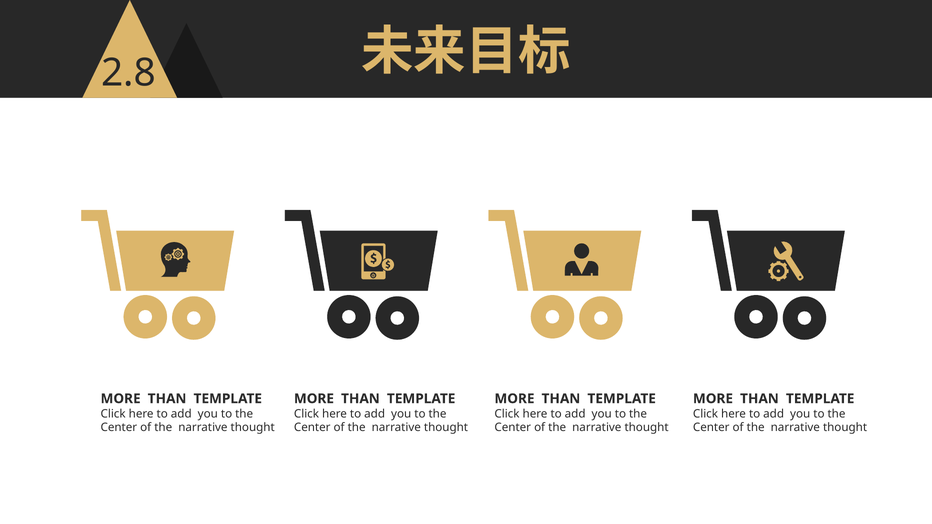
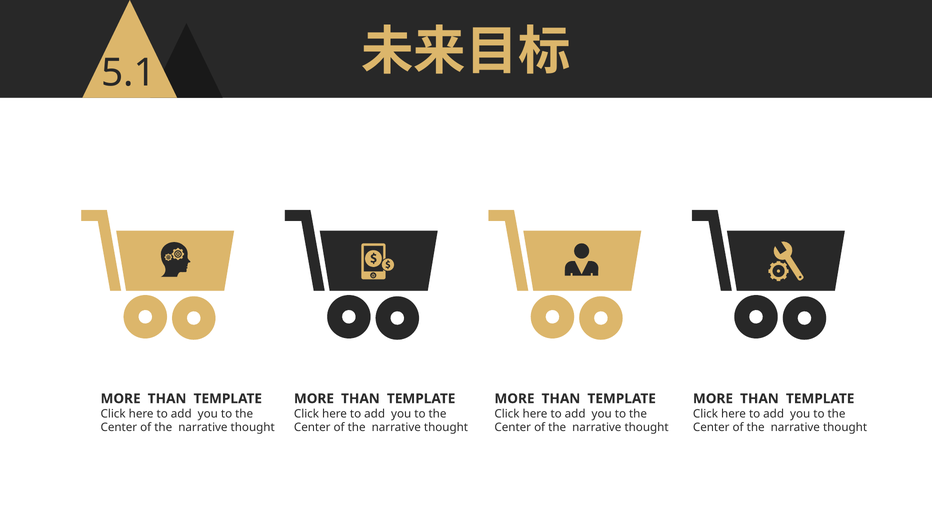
2.8: 2.8 -> 5.1 (129, 73)
